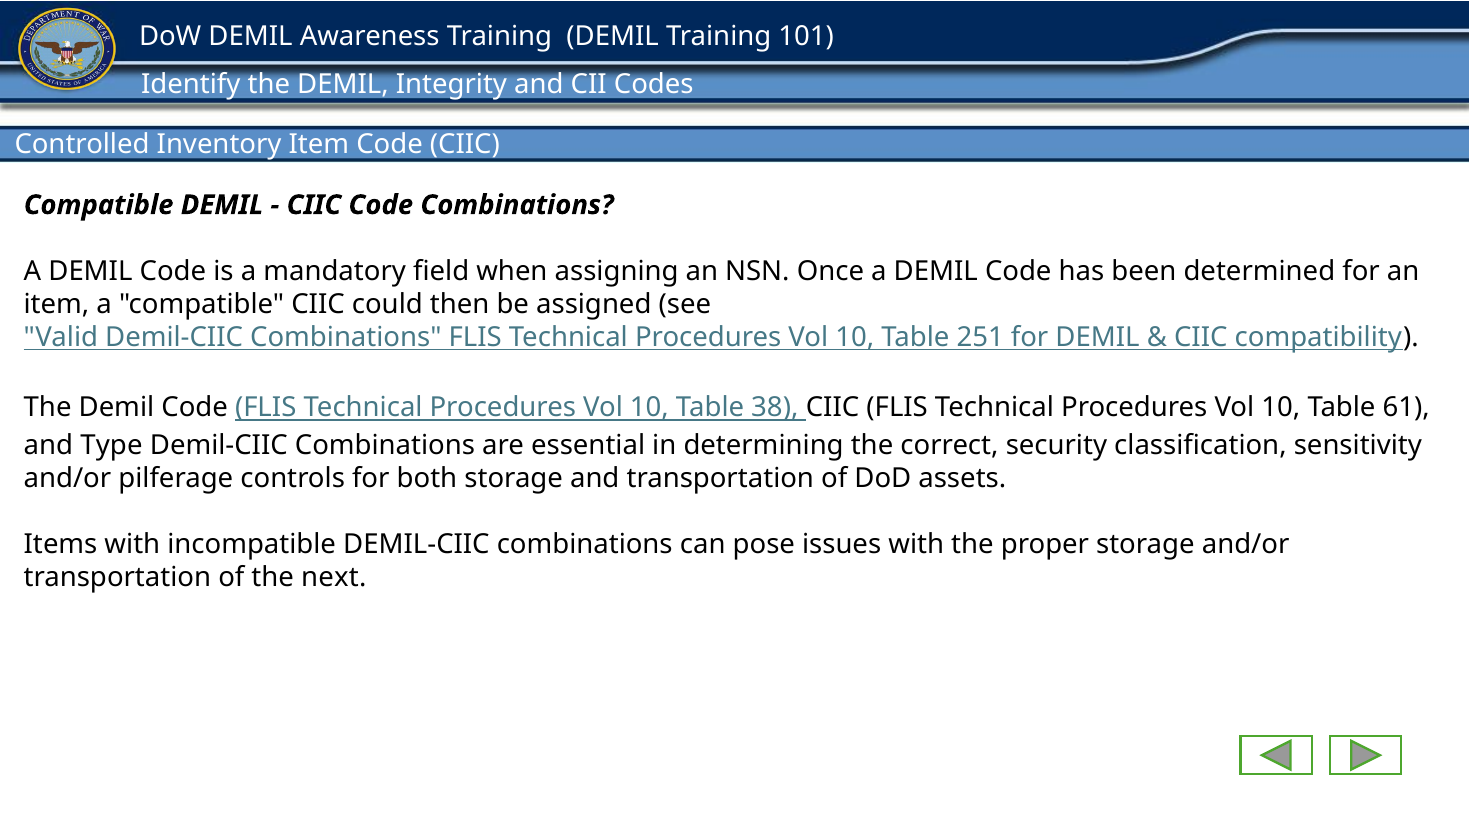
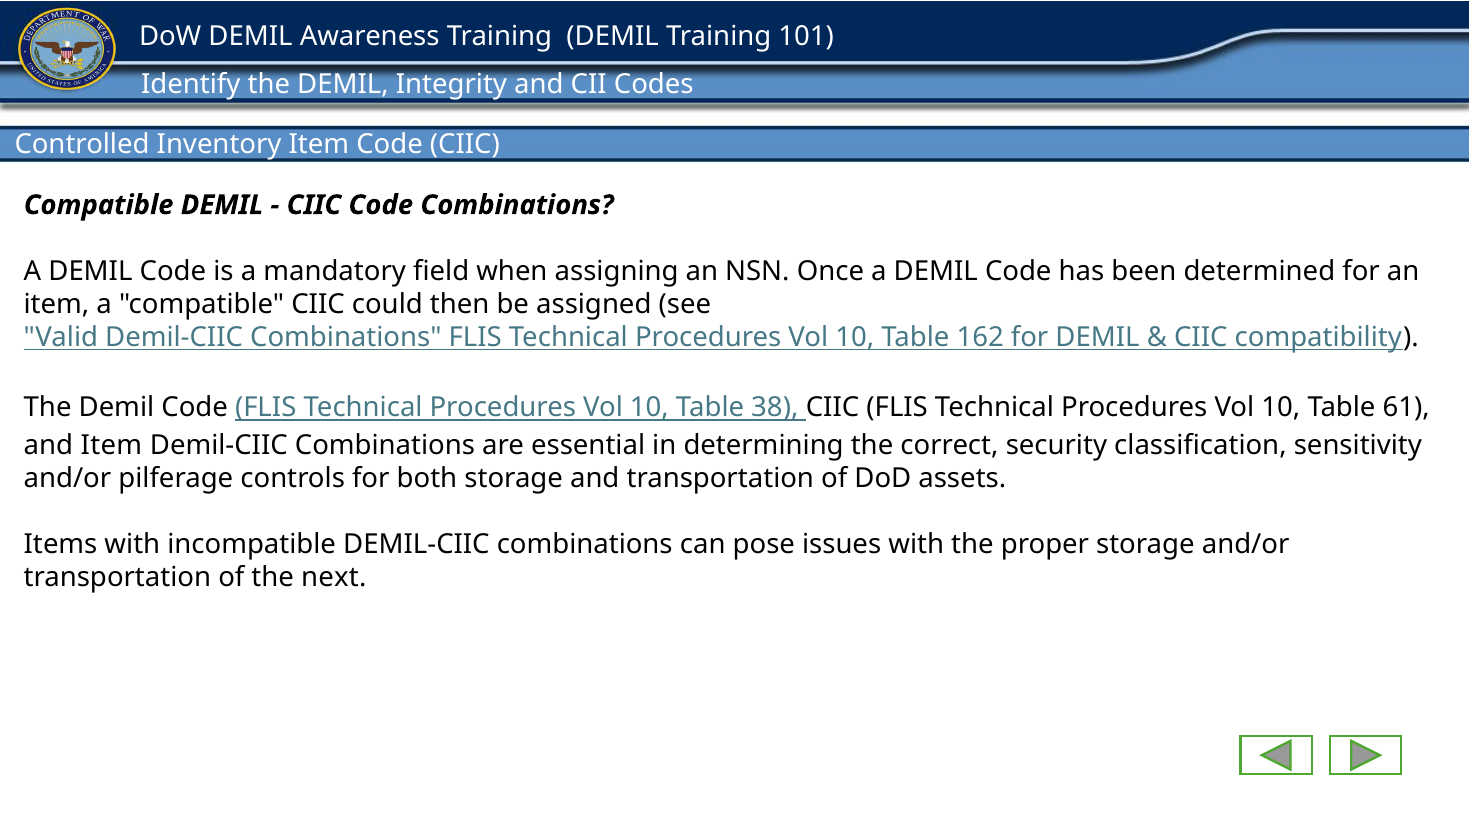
251: 251 -> 162 (980, 337)
and Type: Type -> Item (111, 445)
